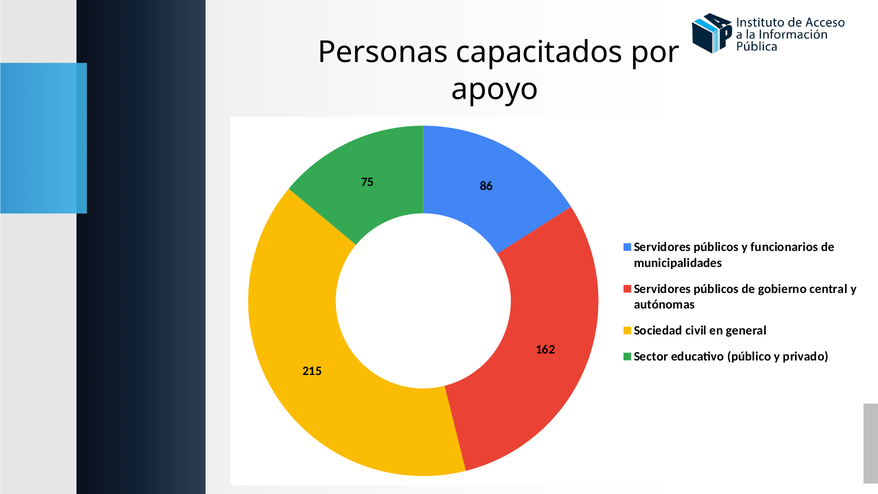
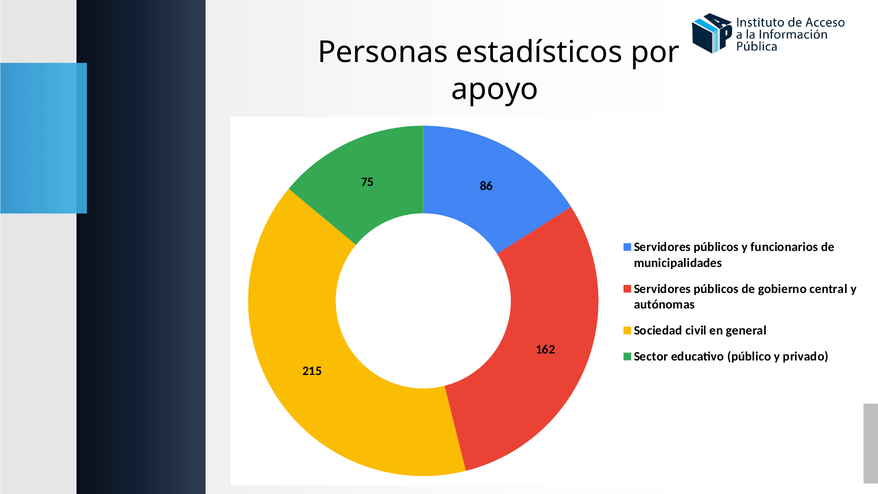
capacitados: capacitados -> estadísticos (539, 52)
